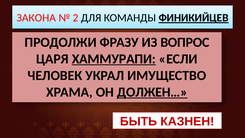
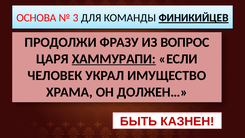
ЗАКОНА: ЗАКОНА -> ОСНОВА (36, 18)
2: 2 -> 3 (76, 18)
ДОЛЖЕН… underline: present -> none (152, 92)
